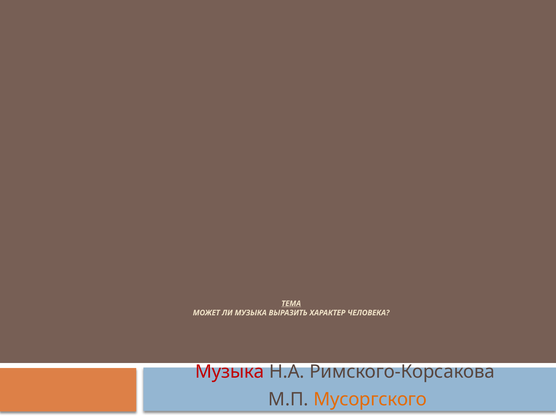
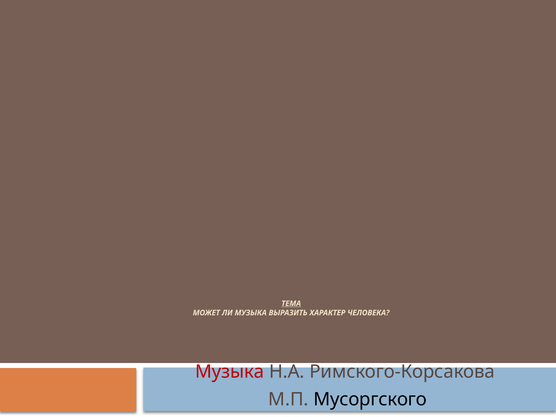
Мусоргского colour: orange -> black (370, 400)
